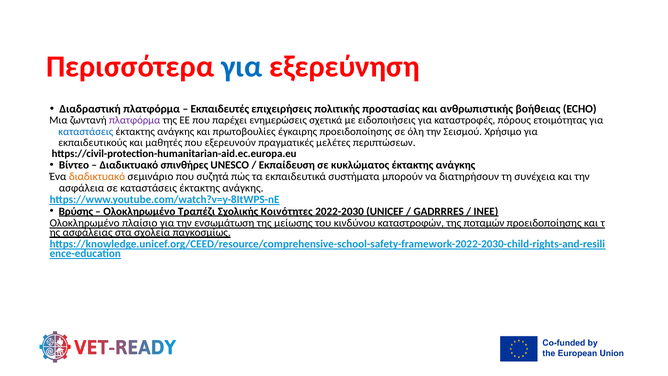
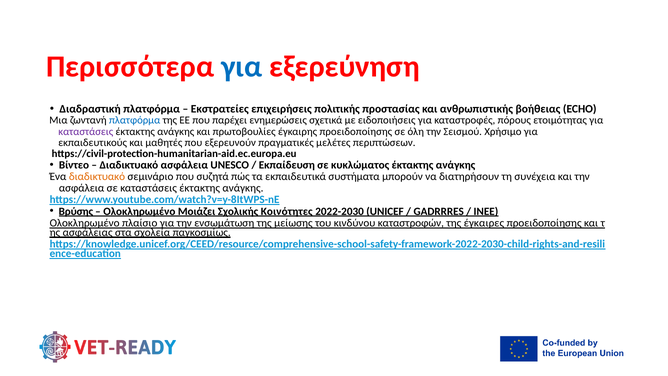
Εκπαιδευτές: Εκπαιδευτές -> Εκστρατείες (220, 109)
πλατφόρμα colour: purple -> blue (135, 120)
καταστάσεις colour: blue -> purple (86, 131)
Διαδικτυακό σπινθήρες: σπινθήρες -> ασφάλεια (184, 165)
Τραπέζι: Τραπέζι -> Μοιάζει (197, 211)
ποταμών: ποταμών -> έγκαιρες (484, 223)
